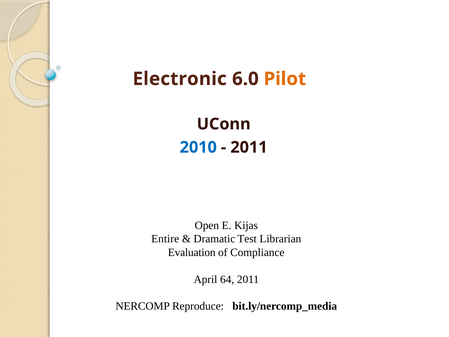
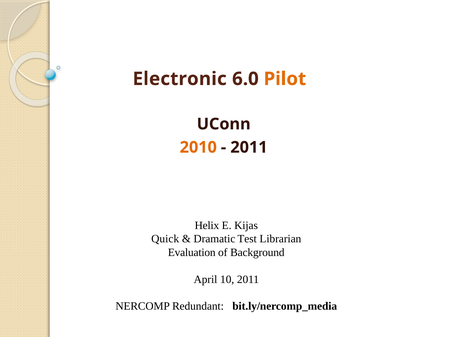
2010 colour: blue -> orange (198, 147)
Open: Open -> Helix (207, 225)
Entire: Entire -> Quick (165, 239)
Compliance: Compliance -> Background (257, 252)
64: 64 -> 10 (227, 279)
Reproduce: Reproduce -> Redundant (198, 306)
